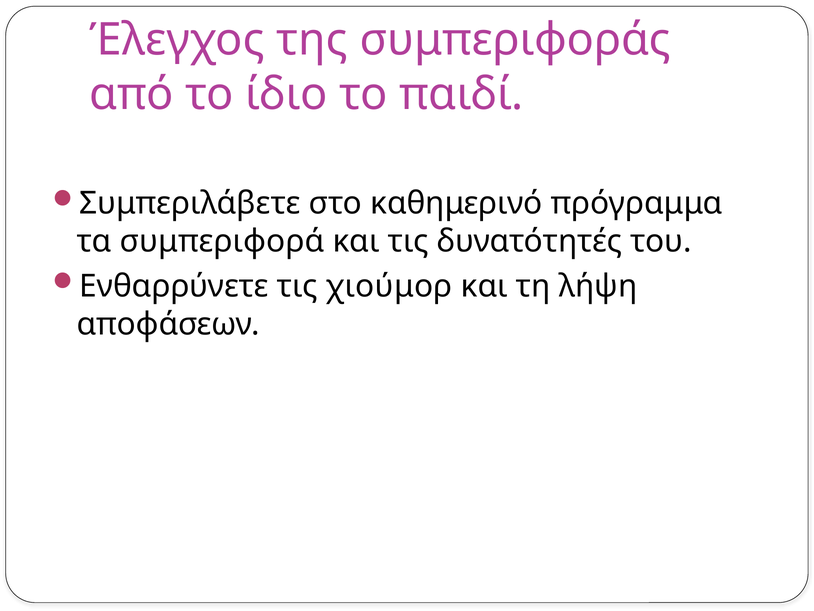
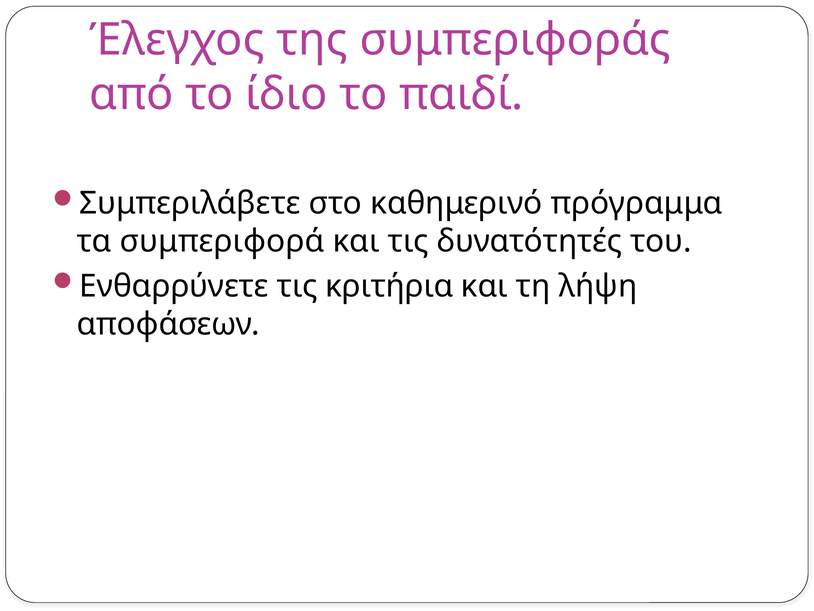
χιούμορ: χιούμορ -> κριτήρια (389, 286)
